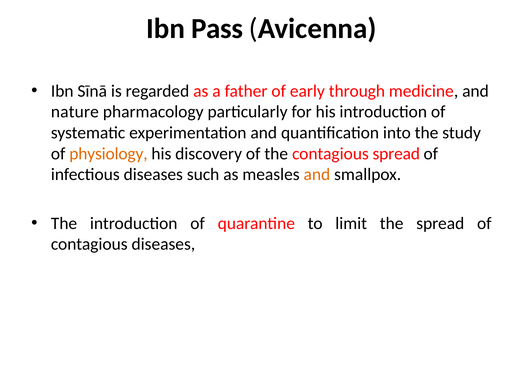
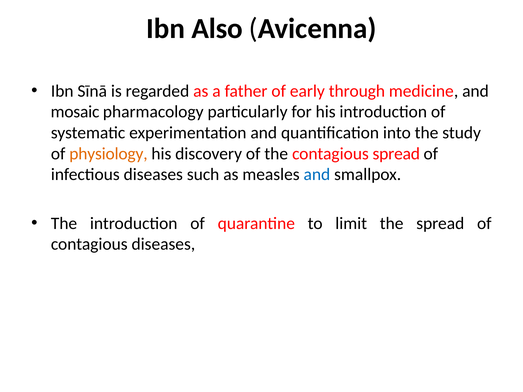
Pass: Pass -> Also (217, 29)
nature: nature -> mosaic (75, 112)
and colour: orange -> blue (317, 175)
